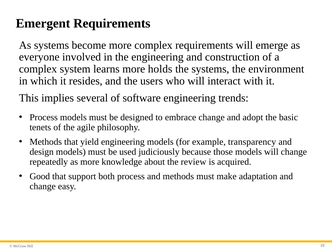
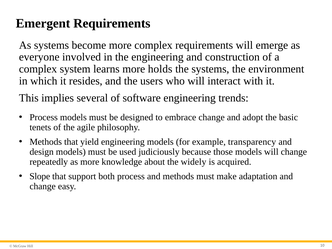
review: review -> widely (194, 162)
Good: Good -> Slope (40, 176)
